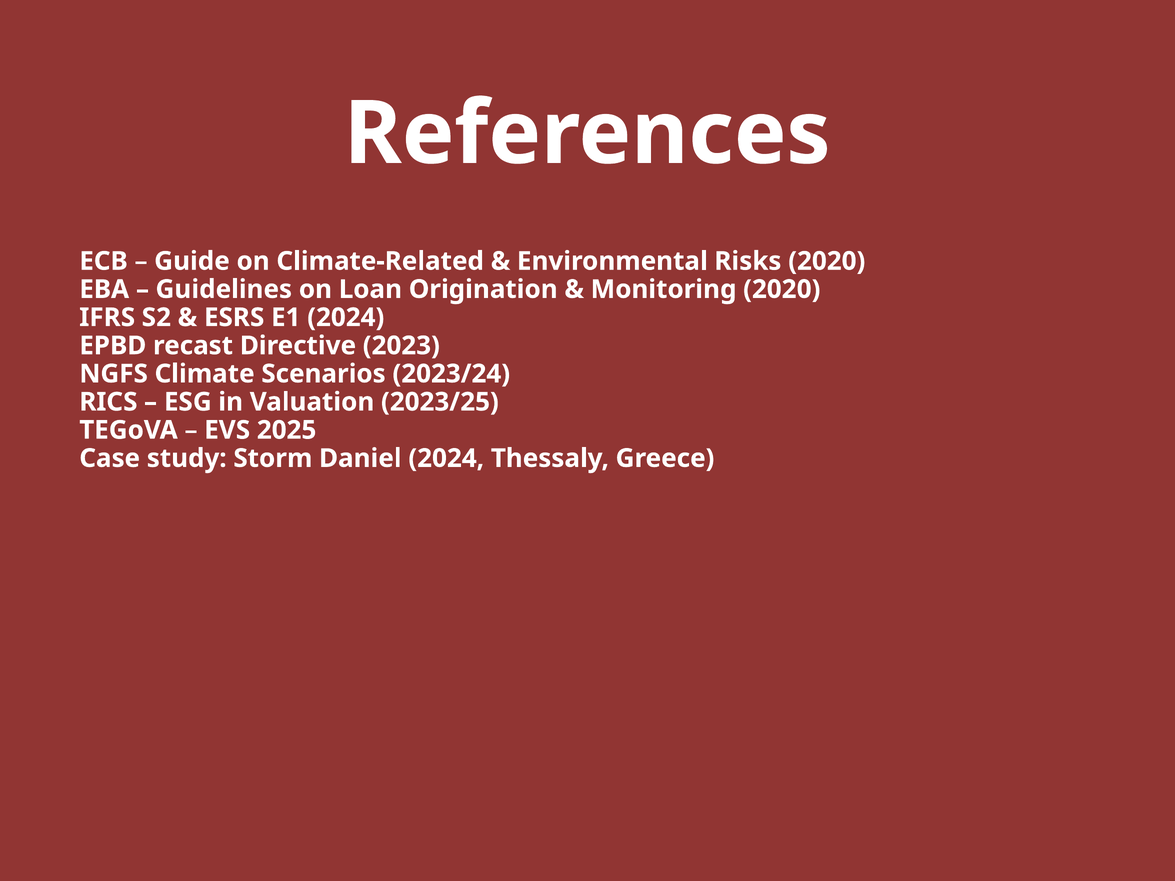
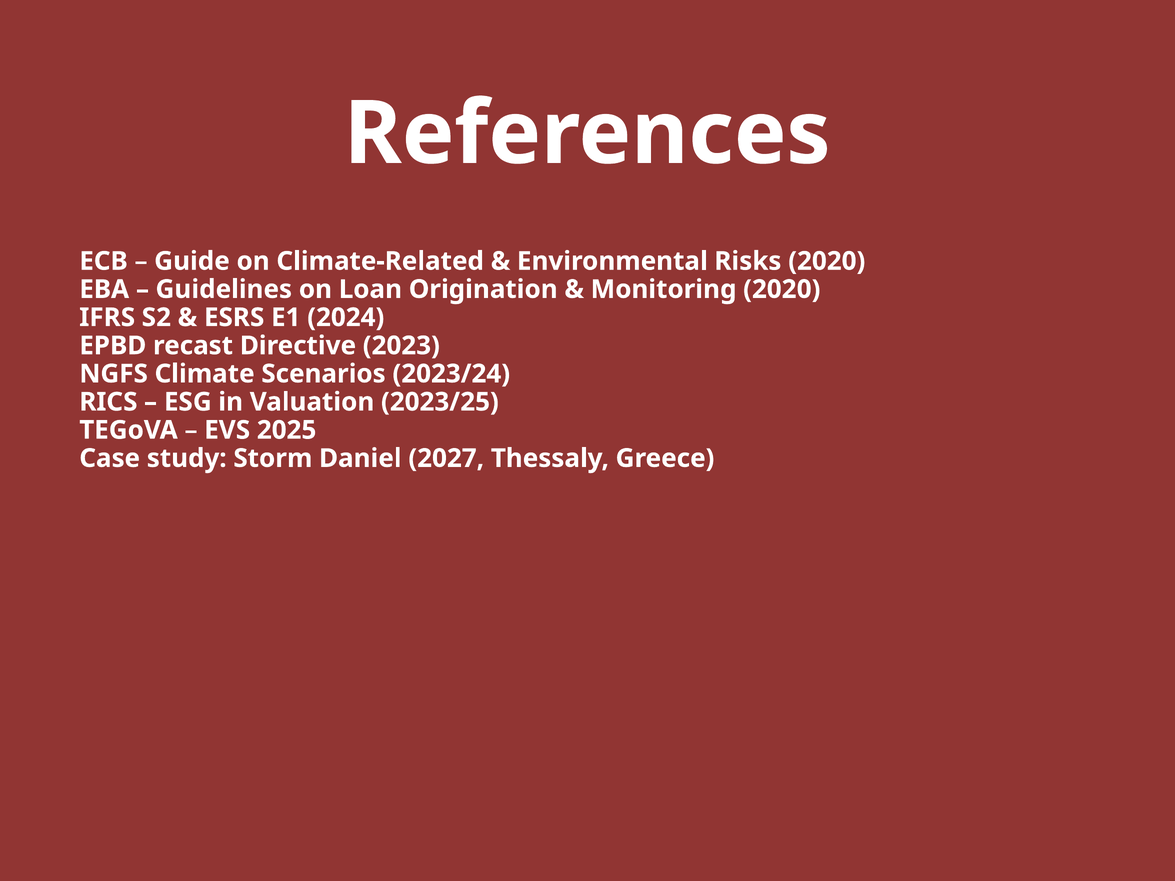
Daniel 2024: 2024 -> 2027 (446, 458)
